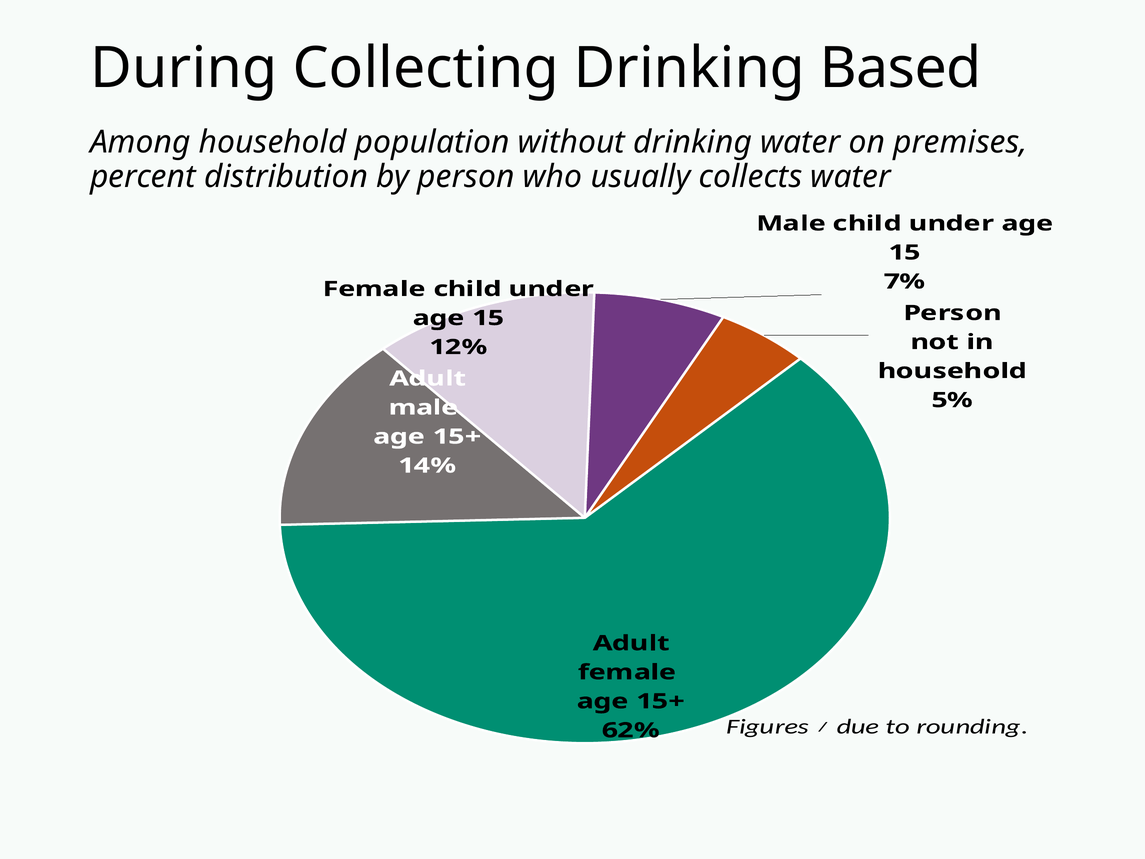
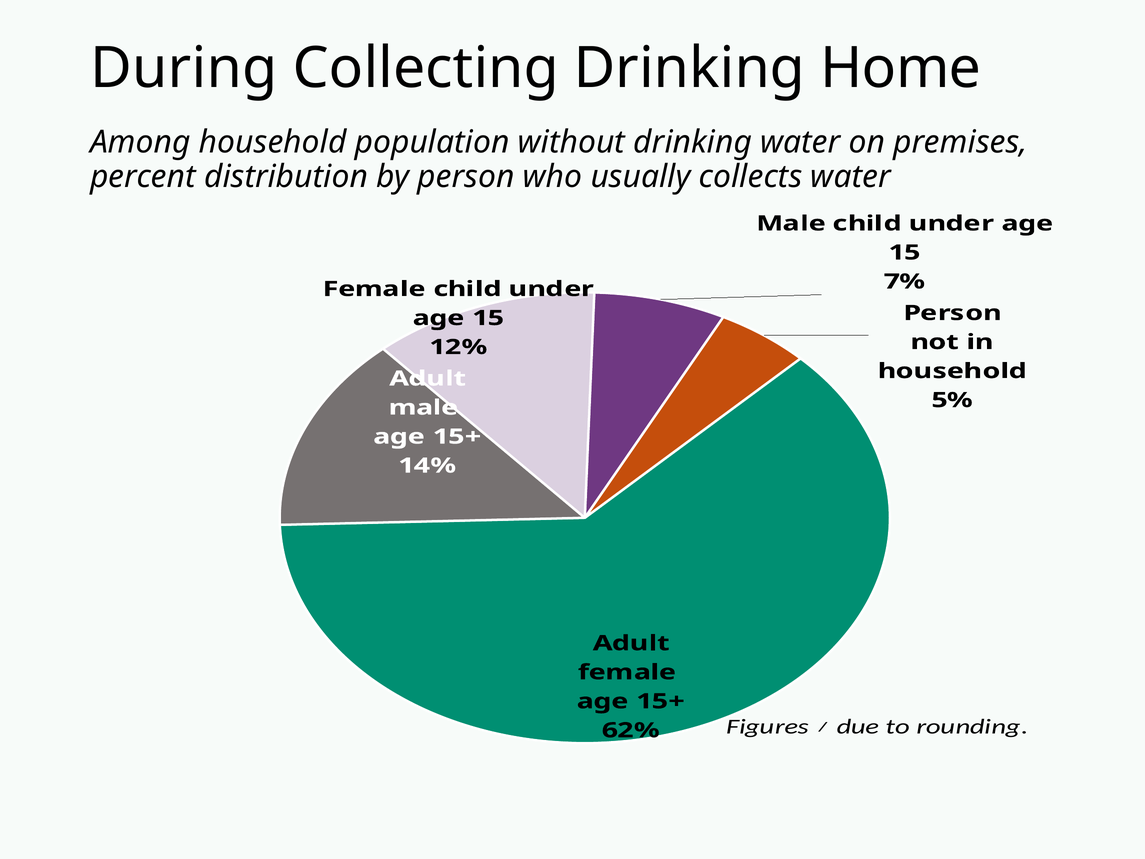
Based: Based -> Home (901, 68)
